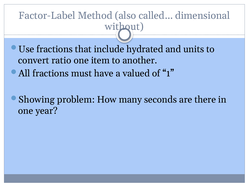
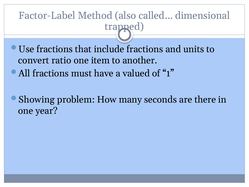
without: without -> trapped (124, 26)
include hydrated: hydrated -> fractions (145, 49)
